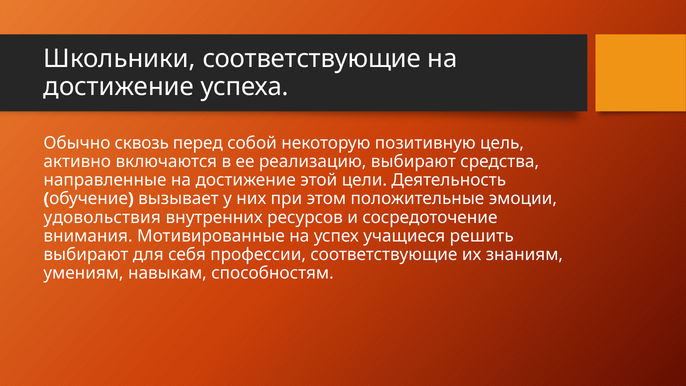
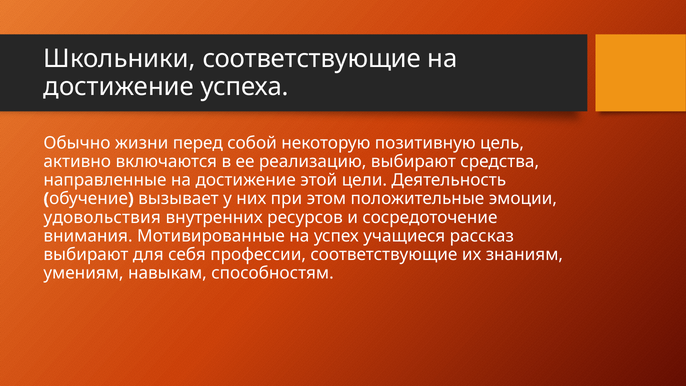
сквозь: сквозь -> жизни (142, 143)
решить: решить -> рассказ (482, 236)
